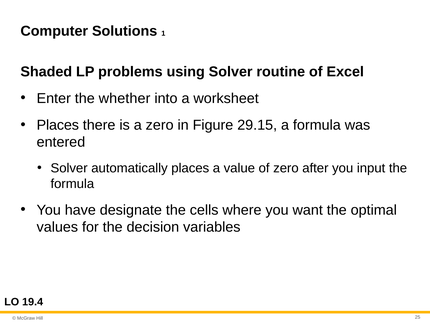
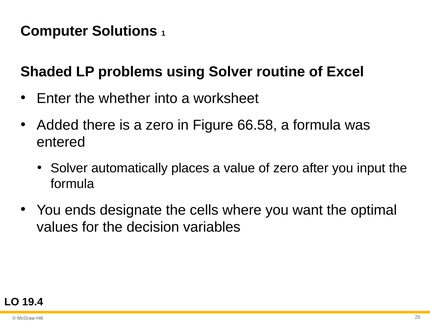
Places: Places -> Added (58, 125)
29.15: 29.15 -> 66.58 (257, 125)
have: have -> ends (80, 210)
